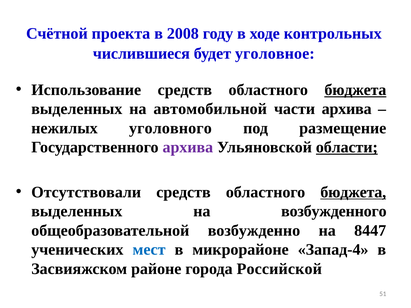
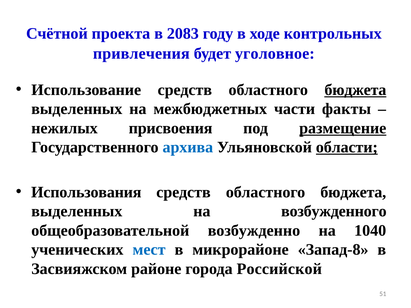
2008: 2008 -> 2083 (183, 34)
числившиеся: числившиеся -> привлечения (141, 54)
автомобильной: автомобильной -> межбюджетных (210, 109)
части архива: архива -> факты (347, 109)
уголовного: уголовного -> присвоения (171, 128)
размещение underline: none -> present (343, 128)
архива colour: purple -> blue (188, 147)
Отсутствовали: Отсутствовали -> Использования (86, 192)
бюджета underline: present -> none (353, 192)
8447: 8447 -> 1040 (370, 231)
Запад-4: Запад-4 -> Запад-8 (333, 250)
